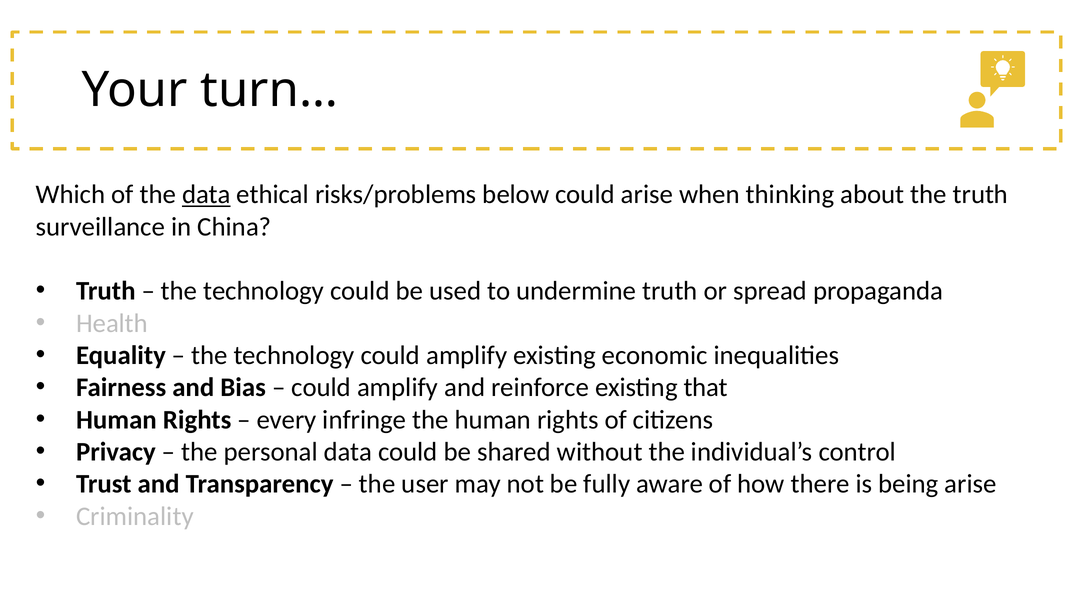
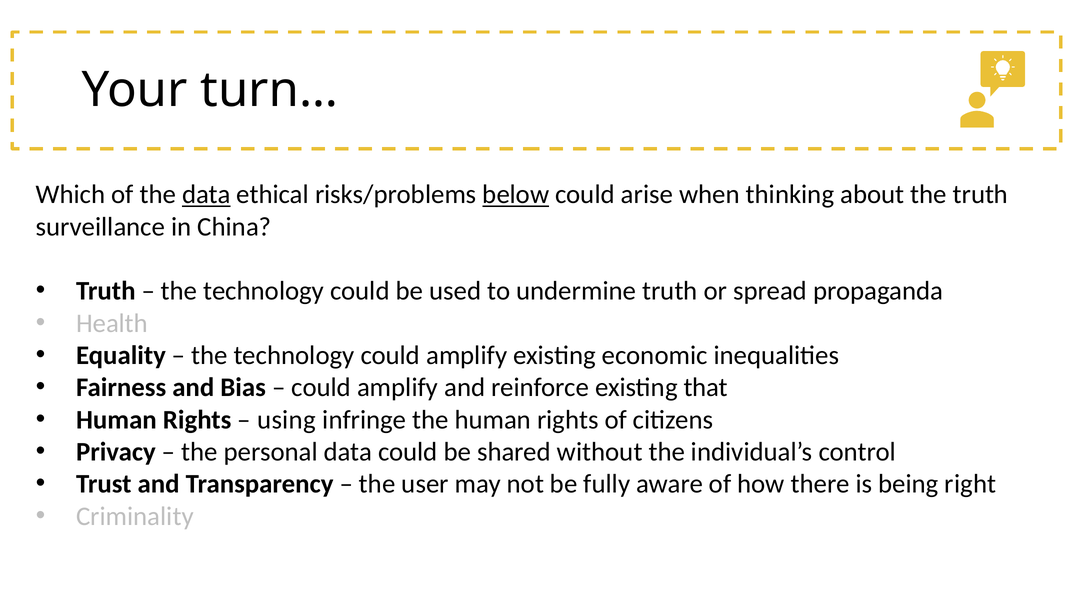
below underline: none -> present (516, 195)
every: every -> using (286, 420)
being arise: arise -> right (970, 485)
